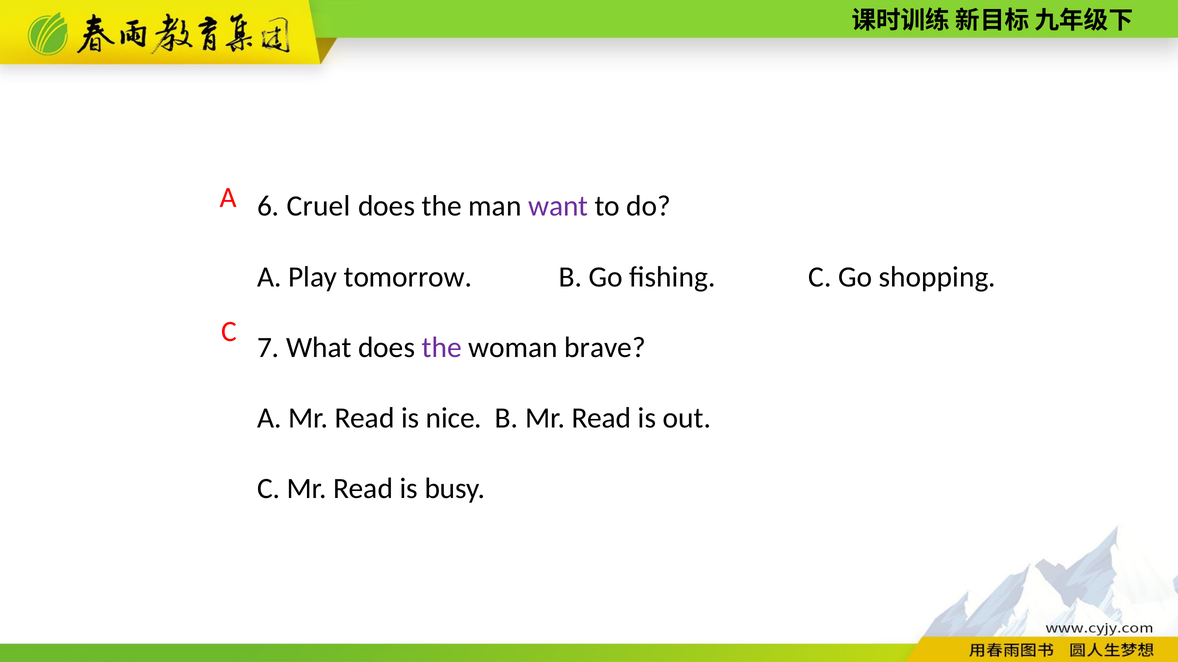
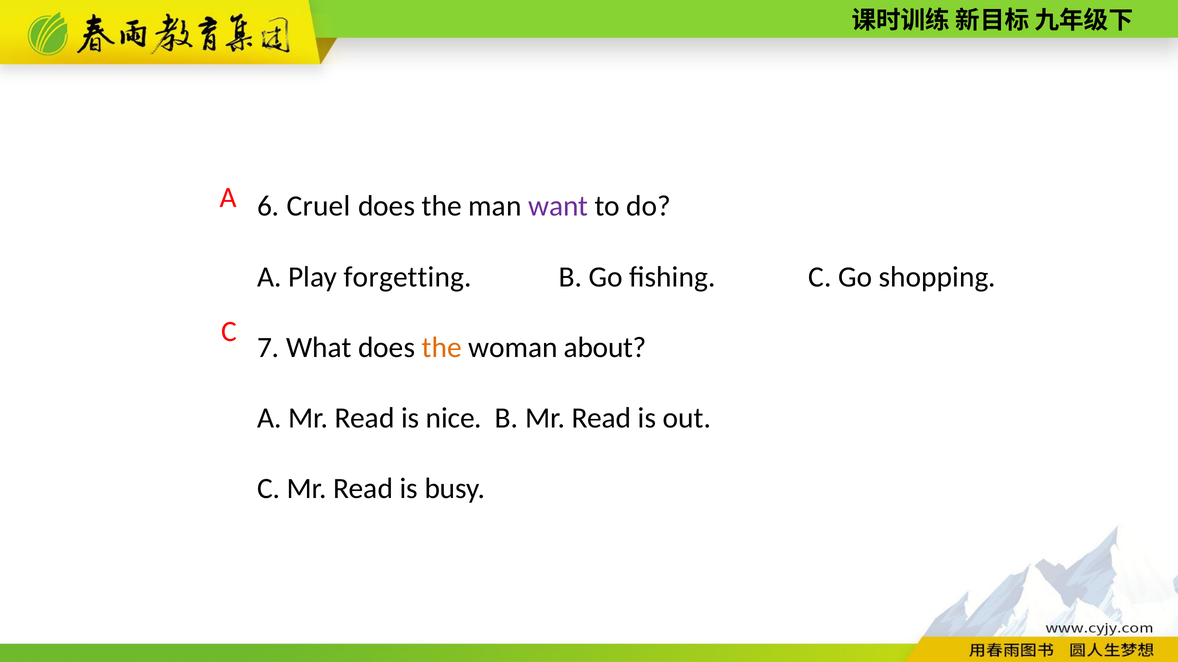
tomorrow: tomorrow -> forgetting (408, 277)
the colour: purple -> orange (442, 348)
brave: brave -> about (605, 348)
